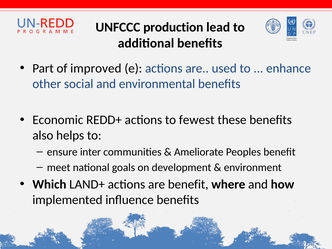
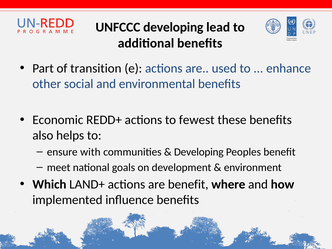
UNFCCC production: production -> developing (173, 27)
improved: improved -> transition (96, 68)
inter: inter -> with (90, 152)
Ameliorate: Ameliorate -> Developing (199, 152)
